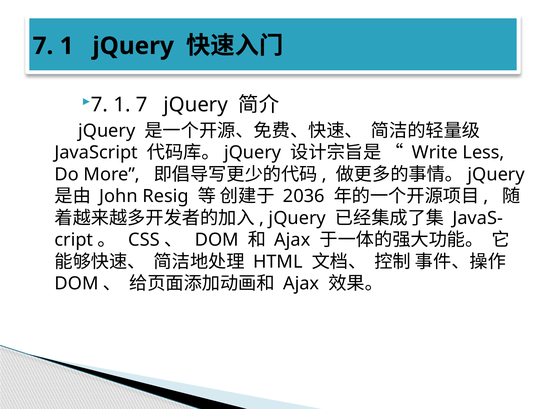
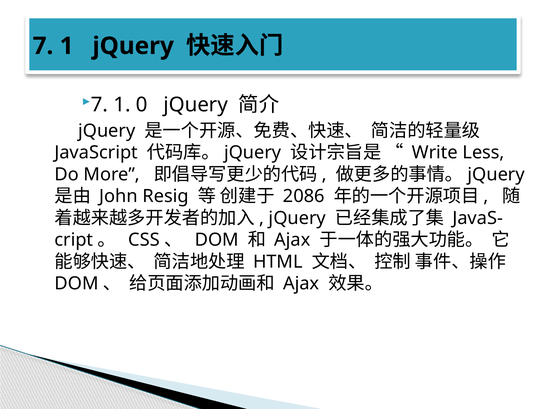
1 7: 7 -> 0 (142, 105)
2036: 2036 -> 2086 (304, 196)
